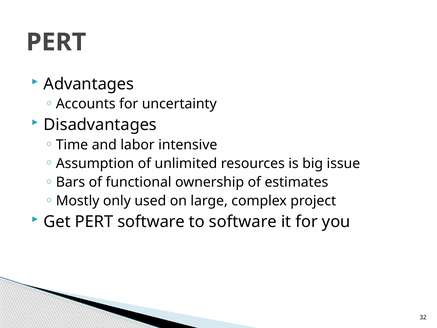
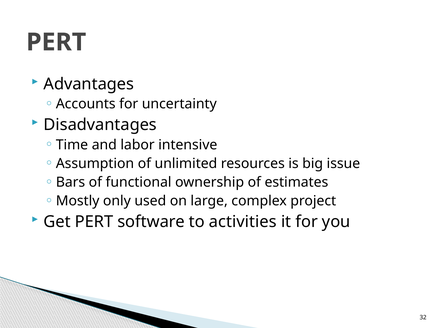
to software: software -> activities (243, 222)
